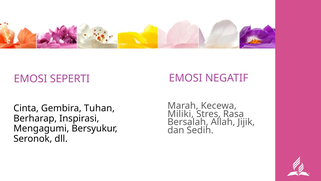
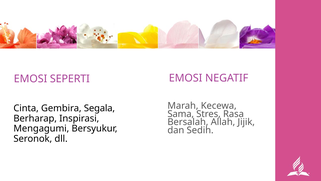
Tuhan: Tuhan -> Segala (99, 108)
Miliki: Miliki -> Sama (181, 114)
